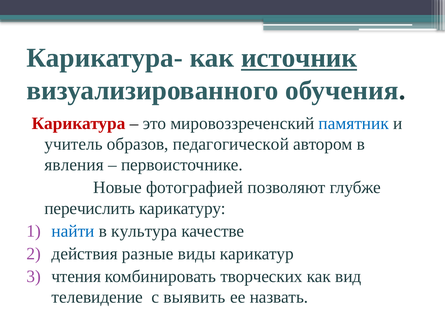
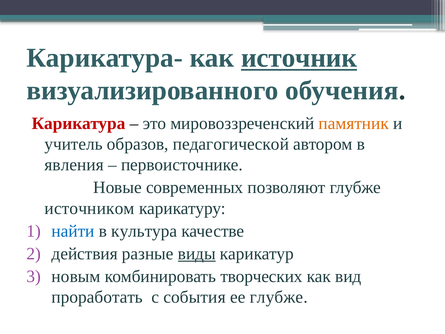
памятник colour: blue -> orange (354, 123)
фотографией: фотографией -> современных (195, 187)
перечислить: перечислить -> источником (90, 208)
виды underline: none -> present (197, 253)
чтения: чтения -> новым (76, 276)
телевидение: телевидение -> проработать (97, 297)
выявить: выявить -> события (195, 297)
ее назвать: назвать -> глубже (279, 297)
